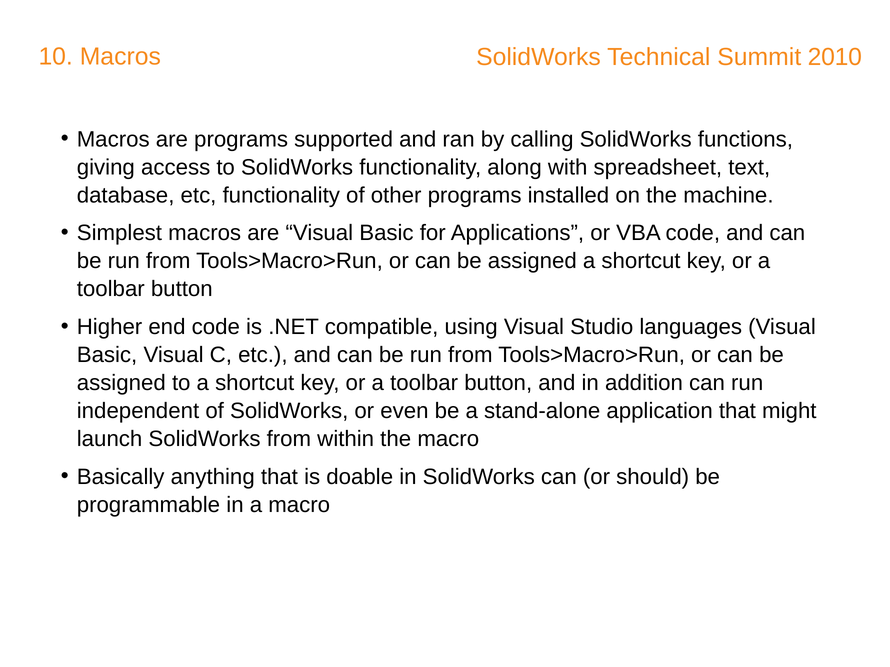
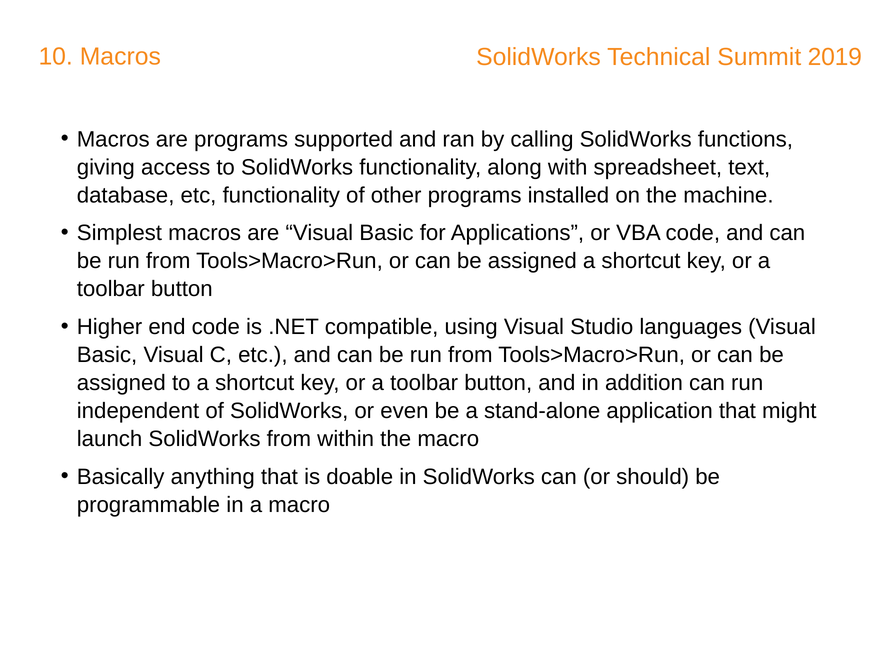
2010: 2010 -> 2019 (835, 57)
